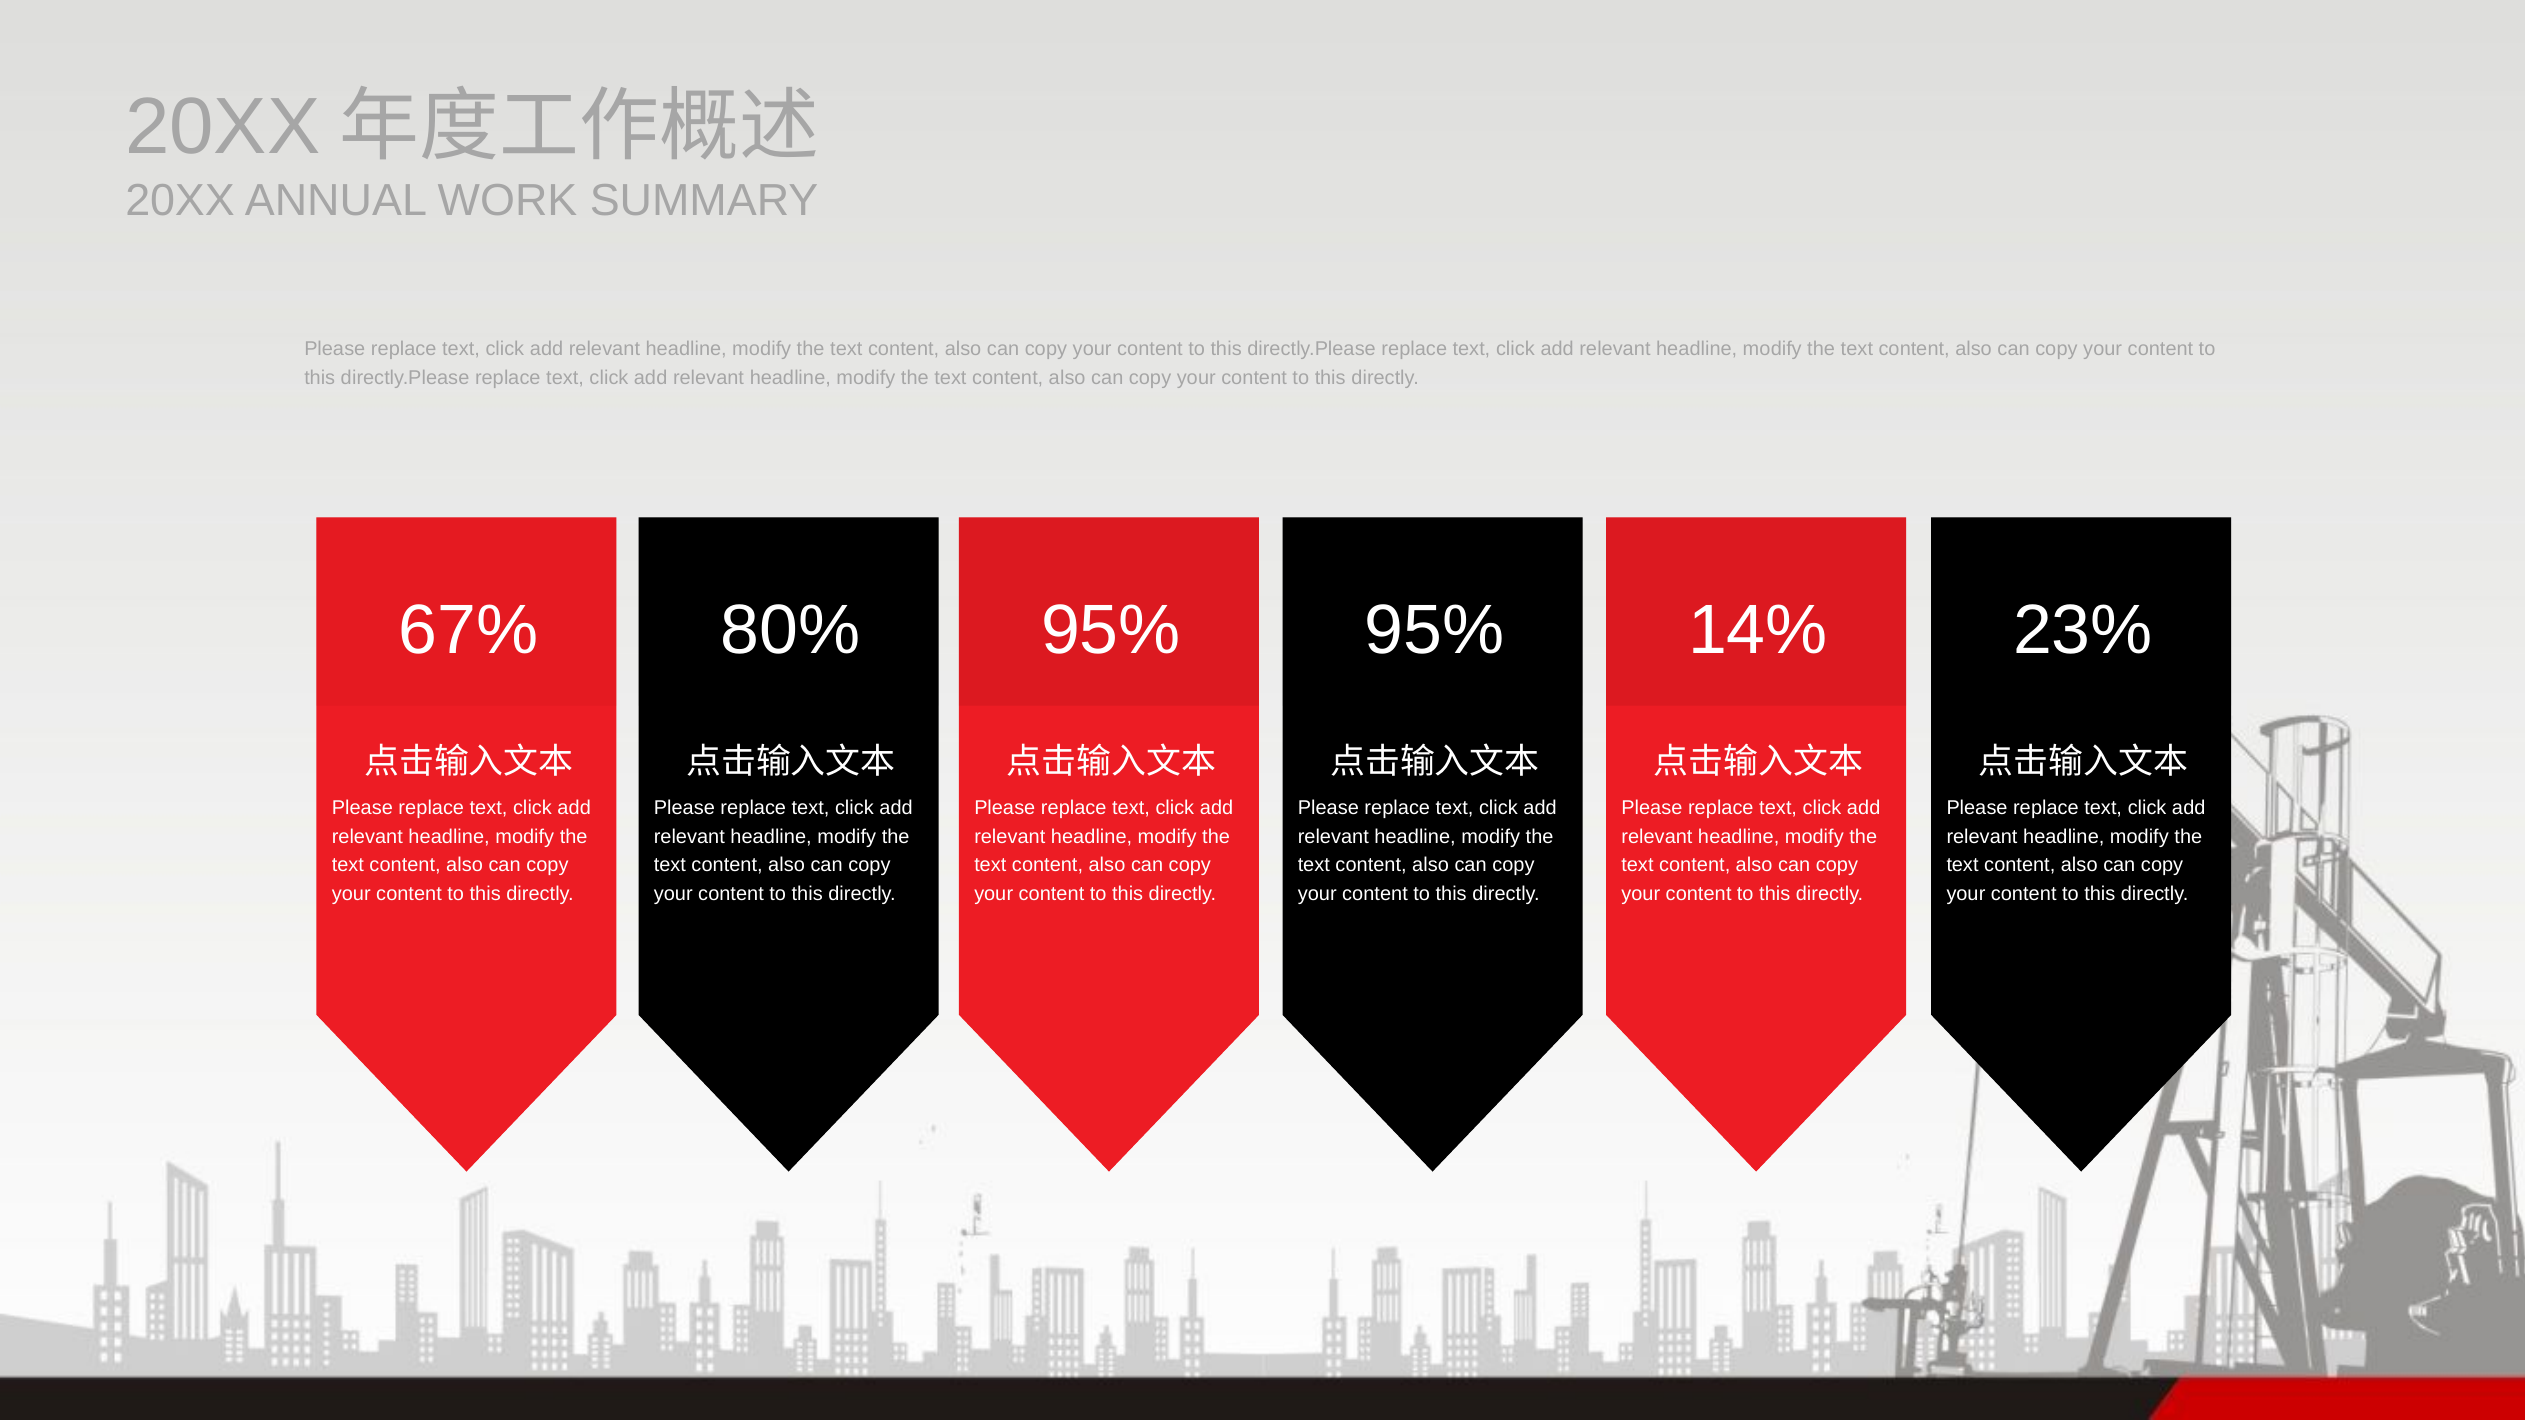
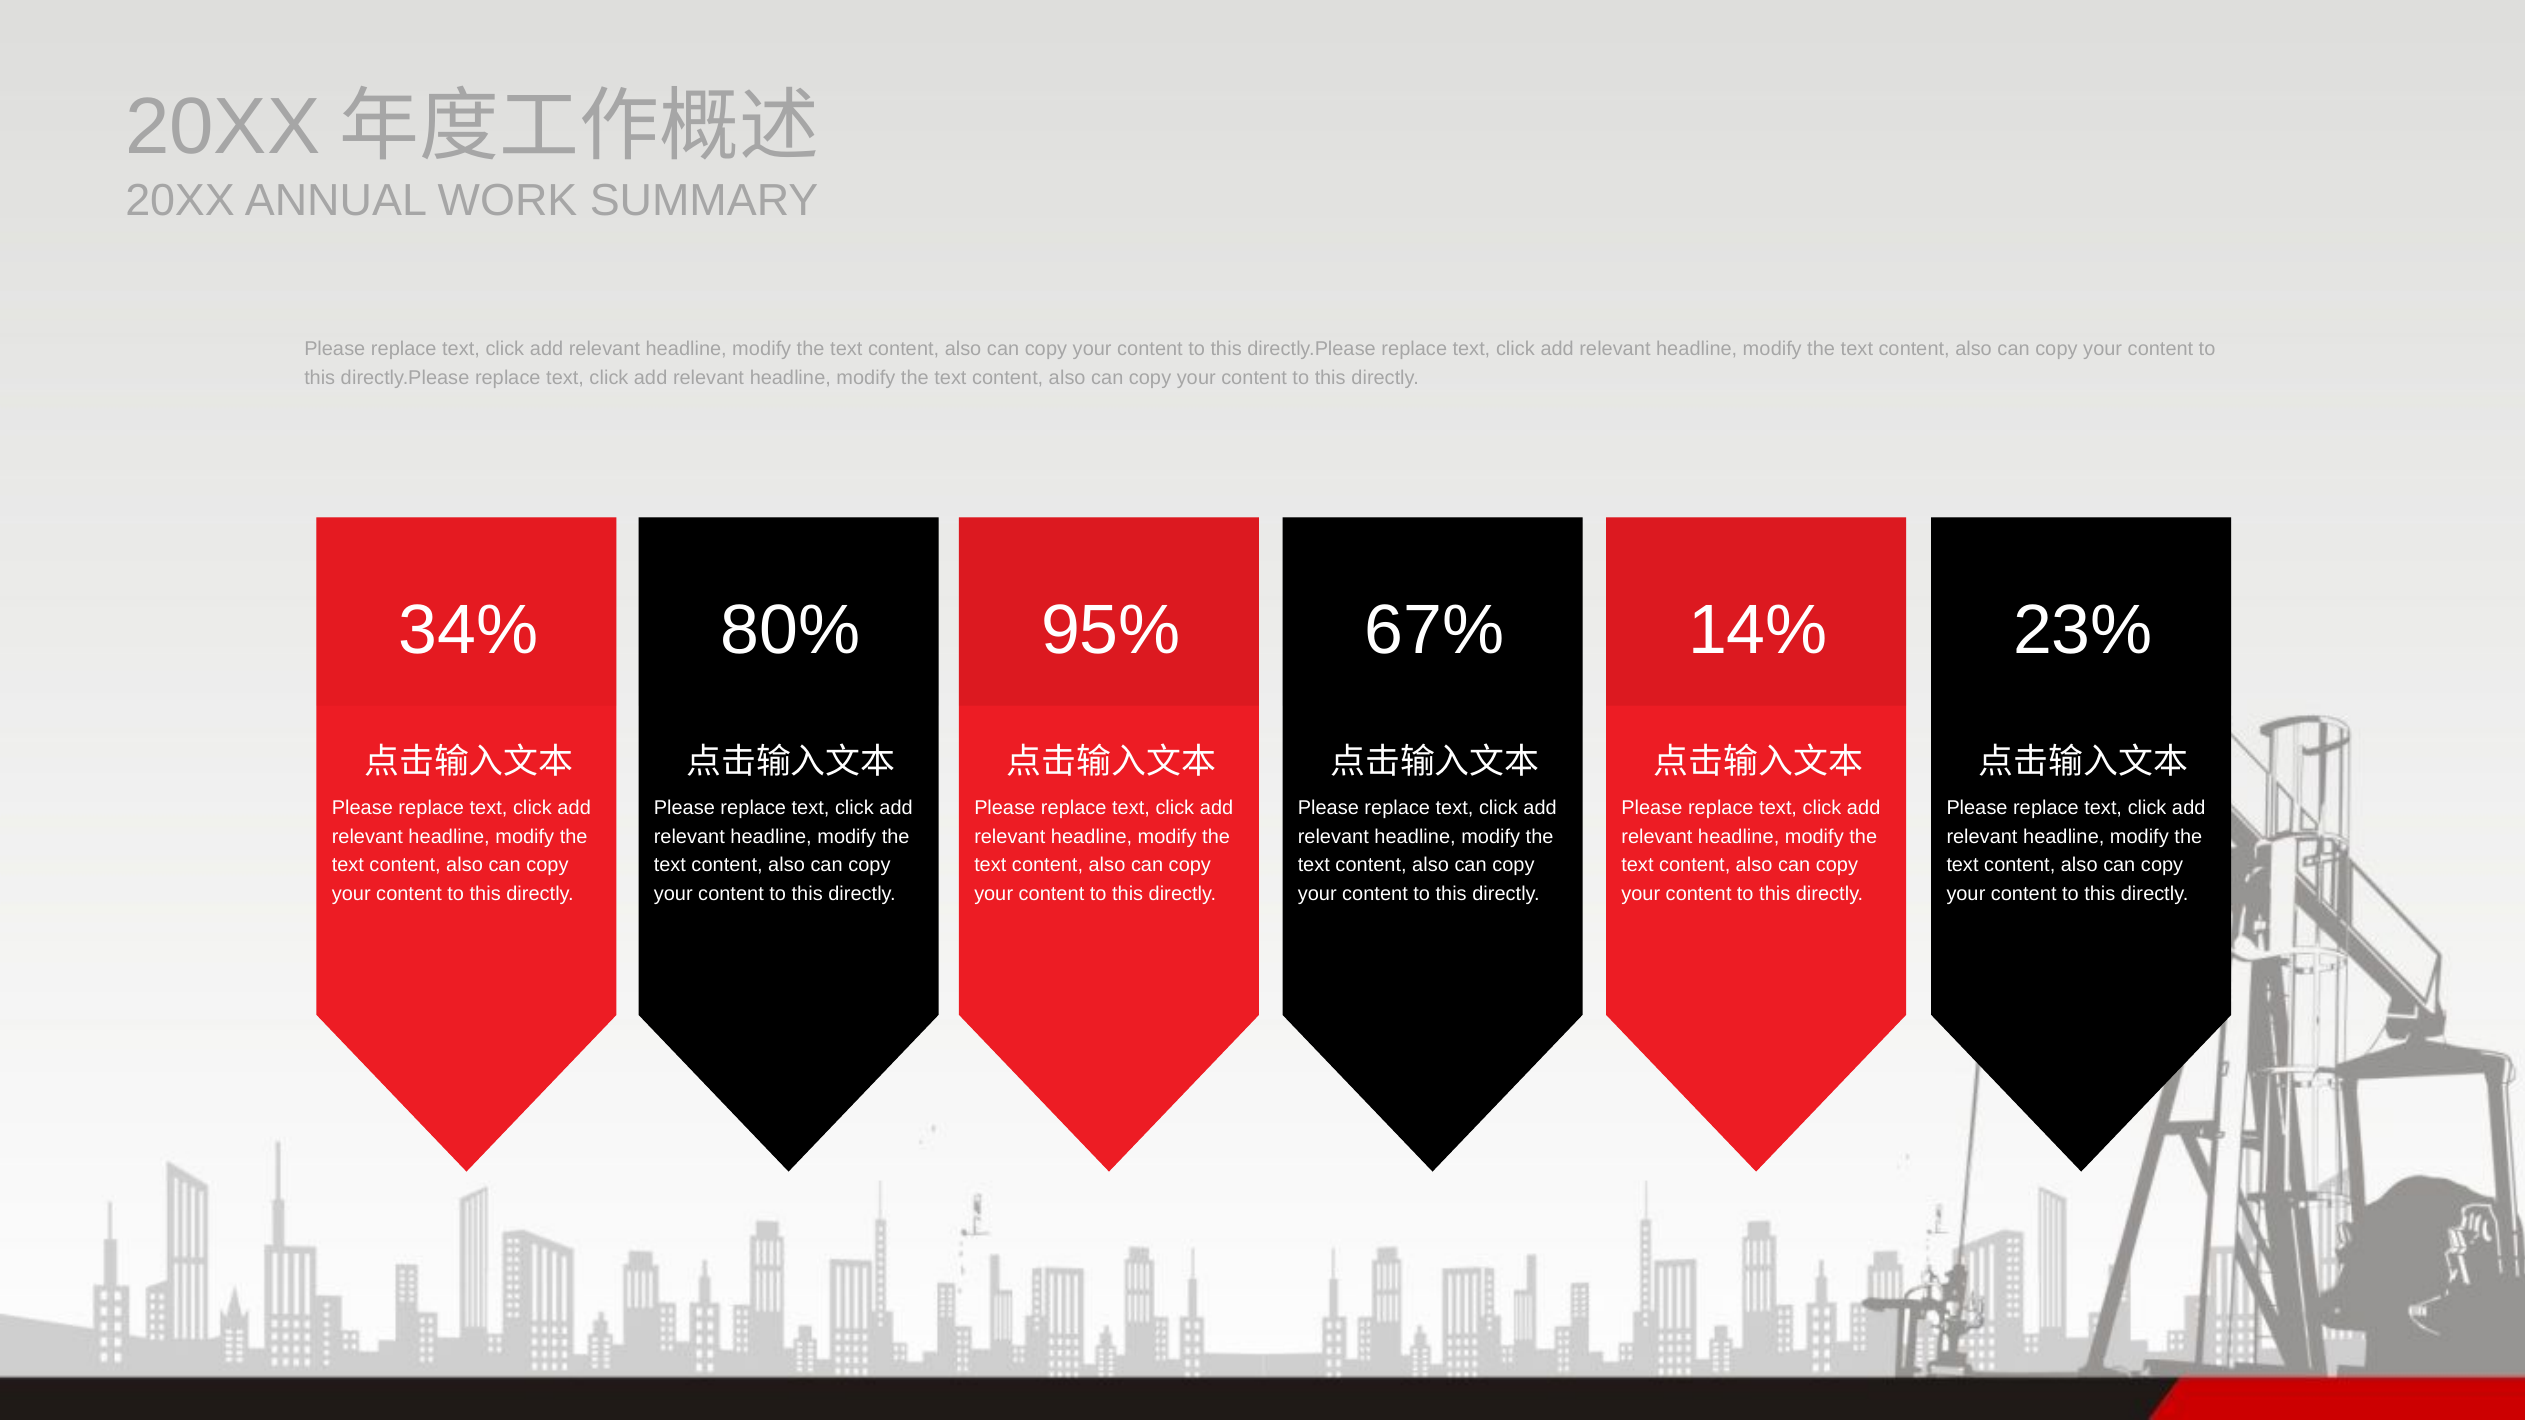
67%: 67% -> 34% (469, 631)
95%: 95% -> 67% (1434, 631)
